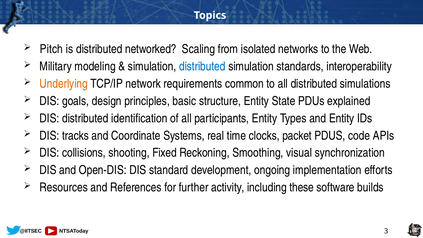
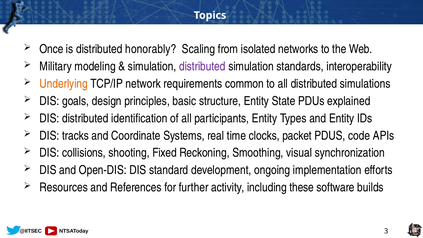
Pitch: Pitch -> Once (51, 49)
networked: networked -> honorably (151, 49)
distributed colour: blue -> purple (202, 66)
